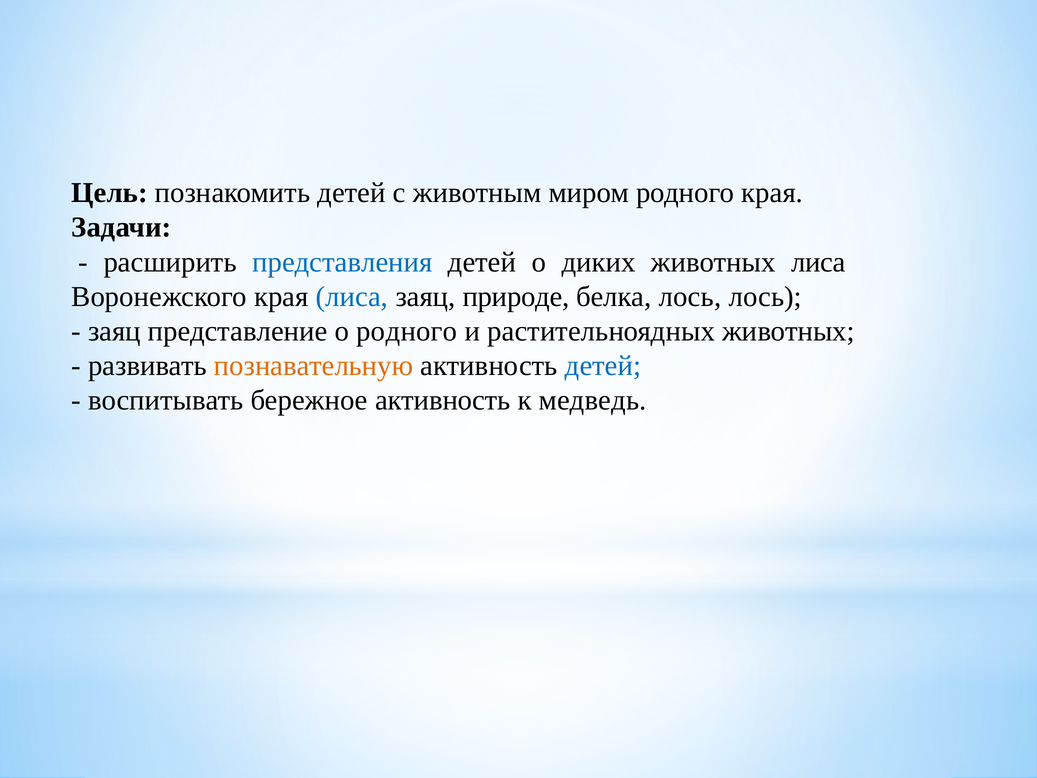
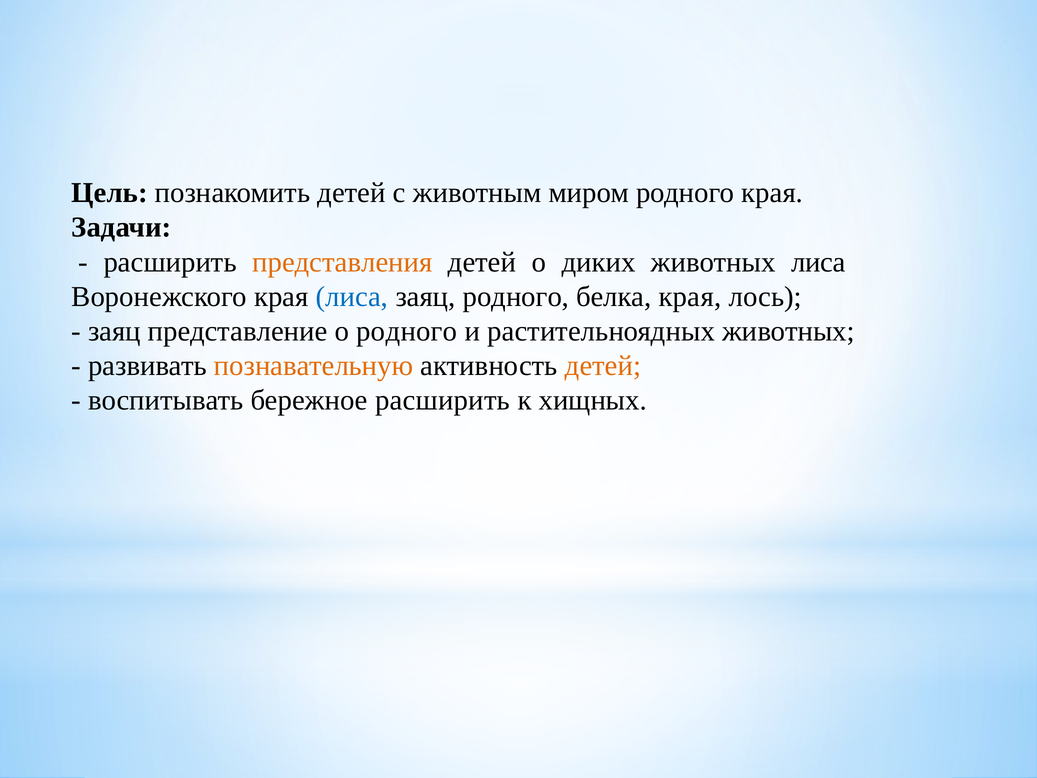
представления colour: blue -> orange (342, 262)
заяц природе: природе -> родного (516, 297)
белка лось: лось -> края (690, 297)
детей colour: blue -> orange (603, 366)
бережное активность: активность -> расширить (443, 400)
медведь: медведь -> хищных (593, 400)
